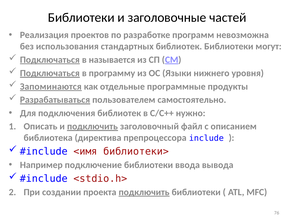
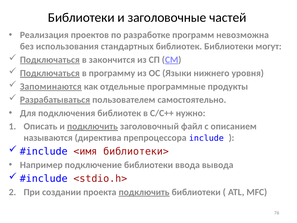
называется: называется -> закончится (112, 60)
библиотека: библиотека -> называются (48, 138)
